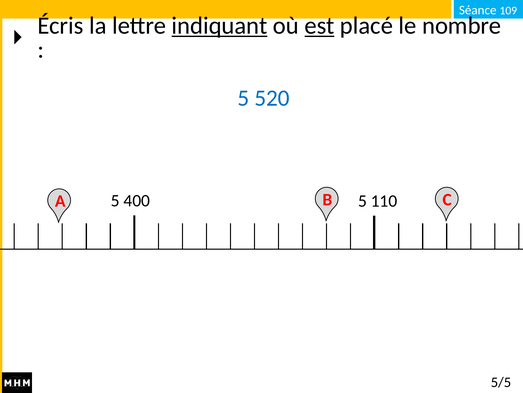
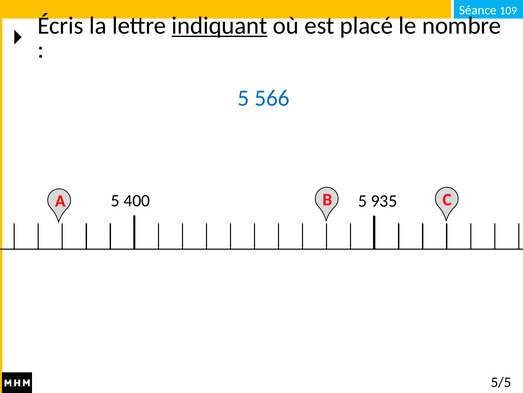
est underline: present -> none (319, 26)
520: 520 -> 566 (272, 98)
110: 110 -> 935 (384, 201)
